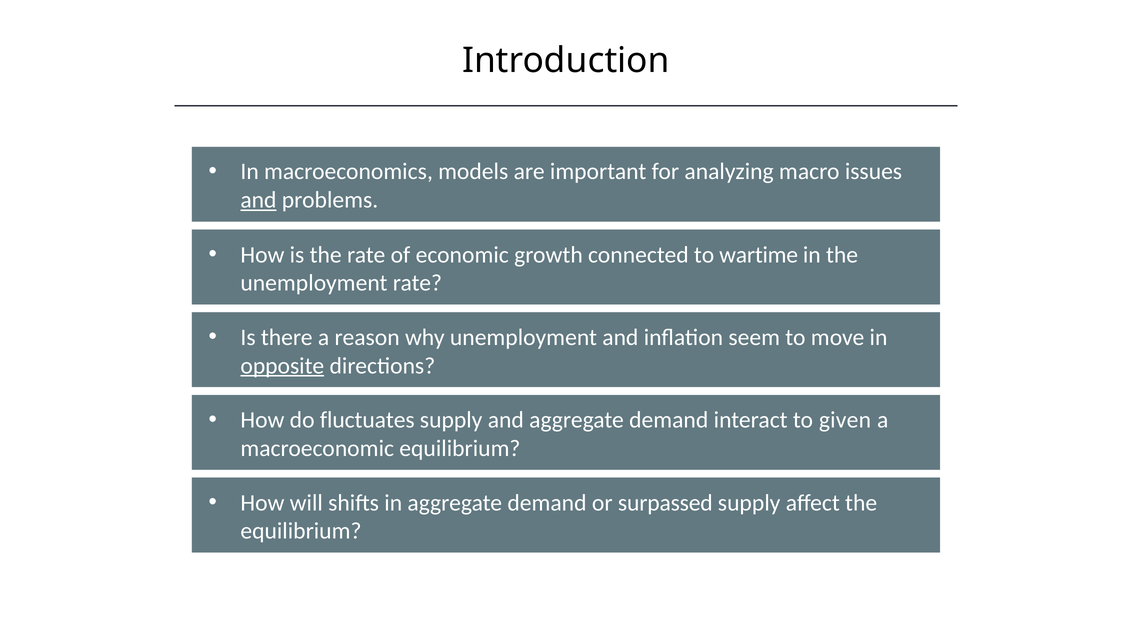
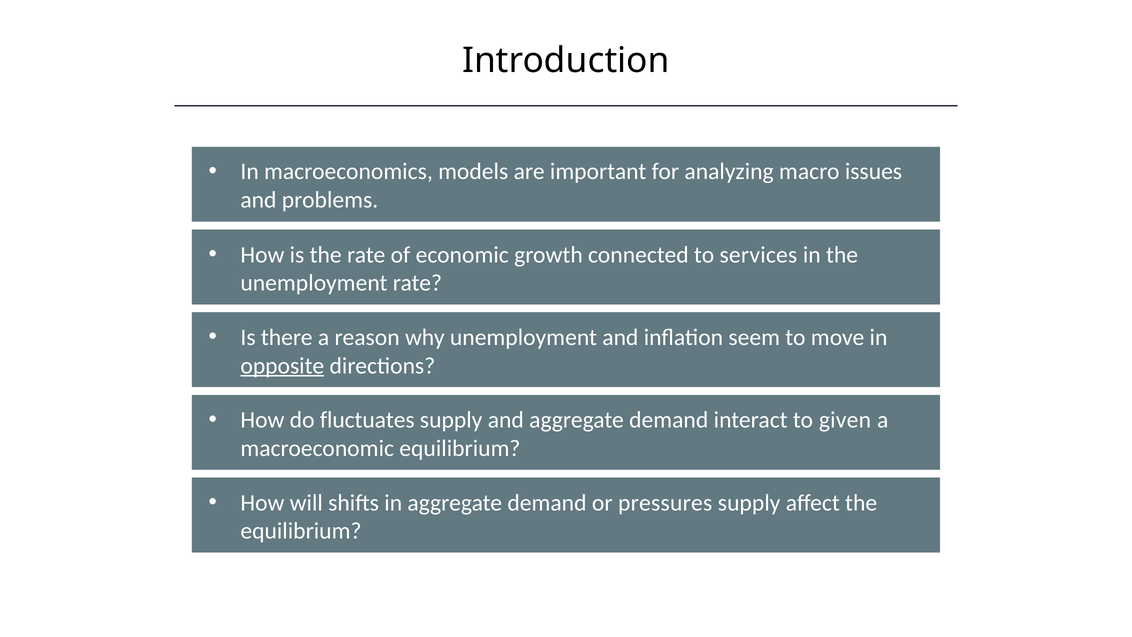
and underline: present -> none (258, 200)
wartime: wartime -> services (758, 255)
surpassed: surpassed -> pressures (665, 503)
